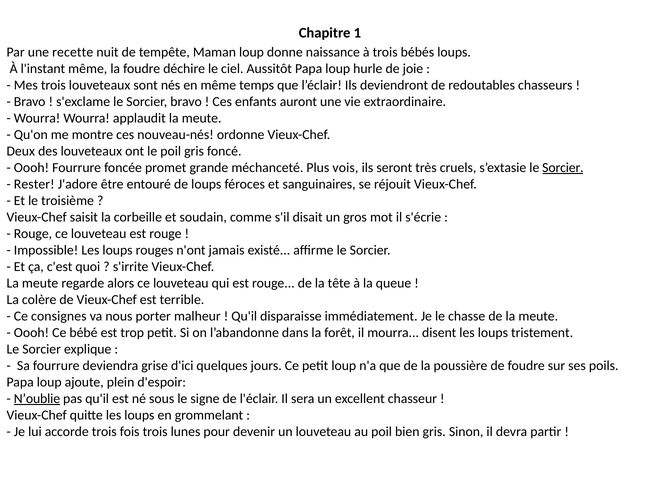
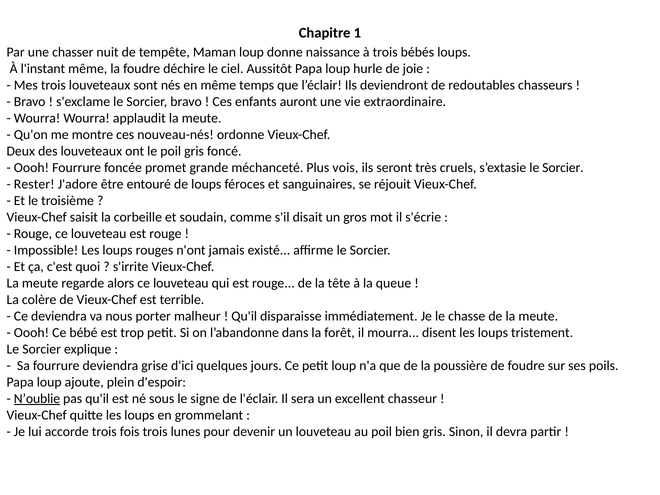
recette: recette -> chasser (73, 52)
Sorcier underline: present -> none (563, 168)
Ce consignes: consignes -> deviendra (59, 316)
